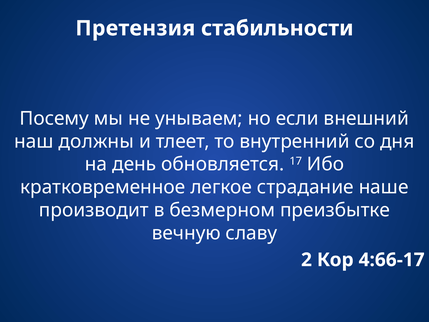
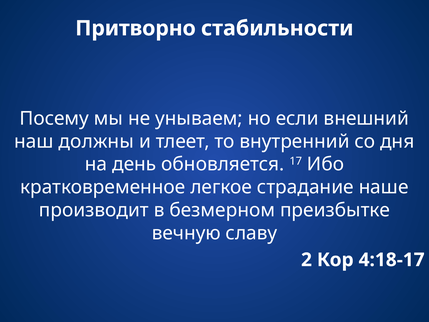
Претензия: Претензия -> Притворно (135, 28)
4:66-17: 4:66-17 -> 4:18-17 (392, 260)
